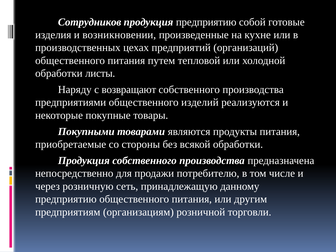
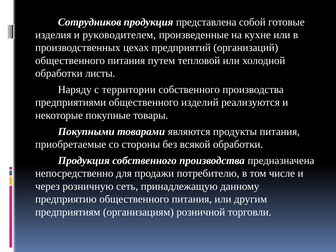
продукция предприятию: предприятию -> представлена (206, 22)
возникновении: возникновении -> руководителем (119, 35)
возвращают: возвращают -> территории (129, 90)
